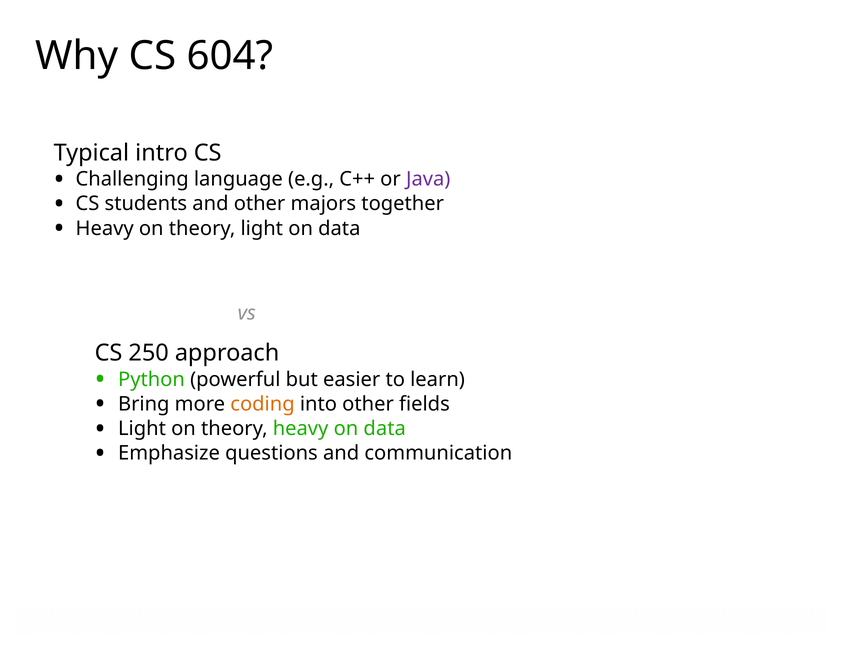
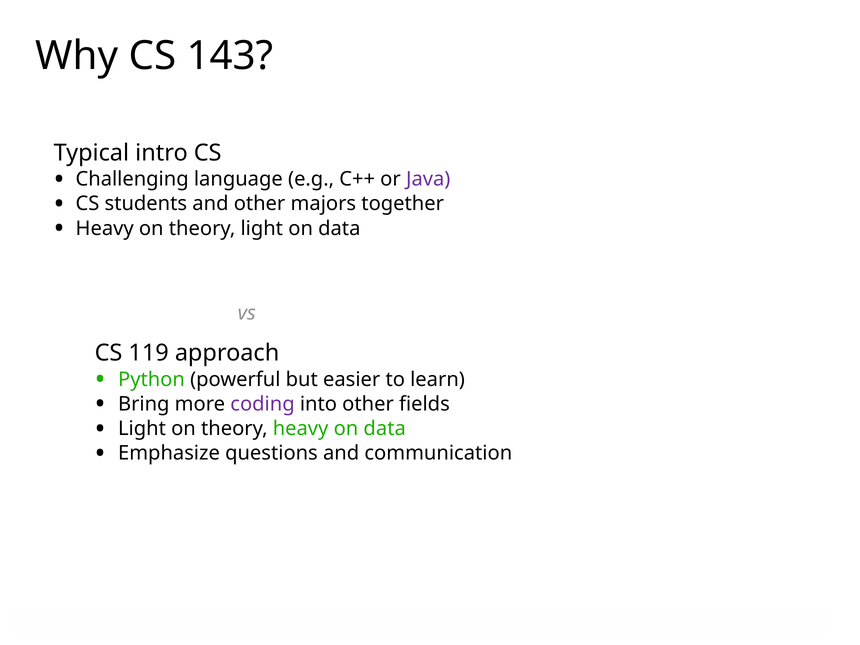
604: 604 -> 143 (230, 56)
250: 250 -> 119 (149, 353)
coding colour: orange -> purple (263, 404)
